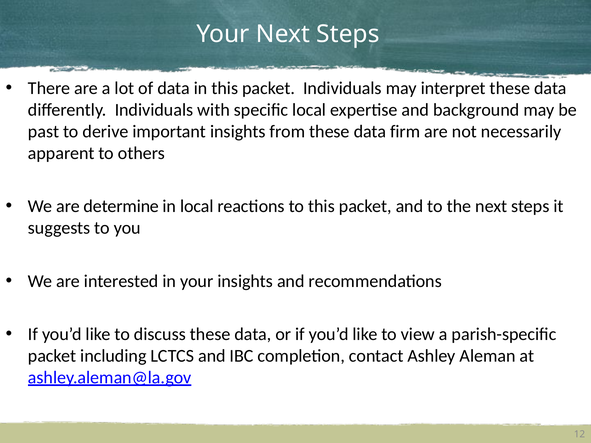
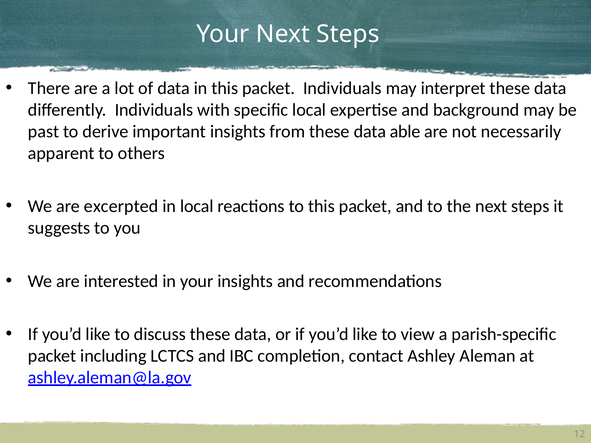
firm: firm -> able (405, 132)
determine: determine -> excerpted (121, 206)
